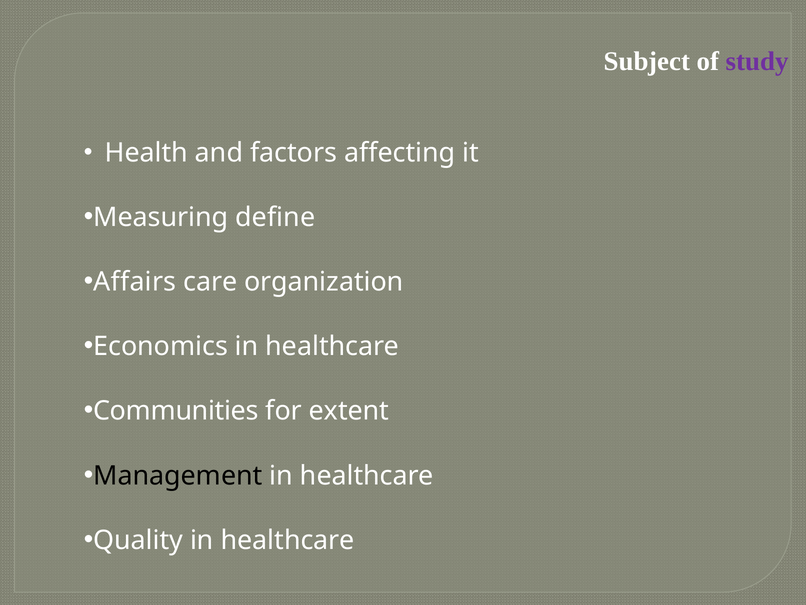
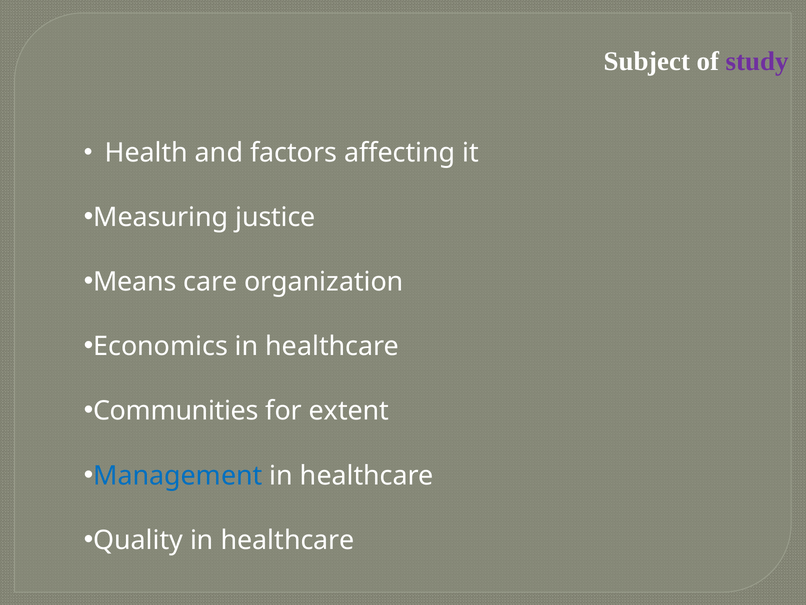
define: define -> justice (275, 217)
Affairs: Affairs -> Means (135, 282)
Management colour: black -> blue (178, 475)
